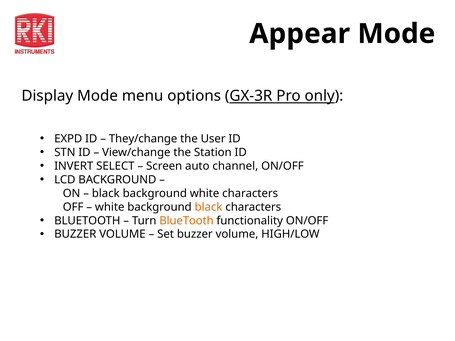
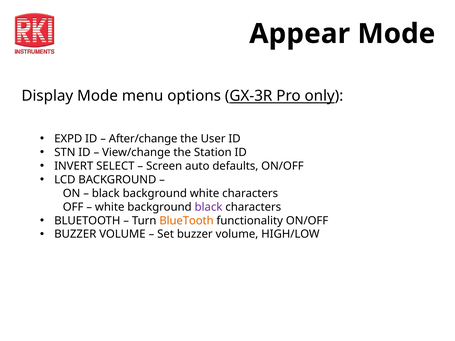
They/change: They/change -> After/change (143, 139)
channel: channel -> defaults (235, 166)
black colour: orange -> purple (209, 207)
